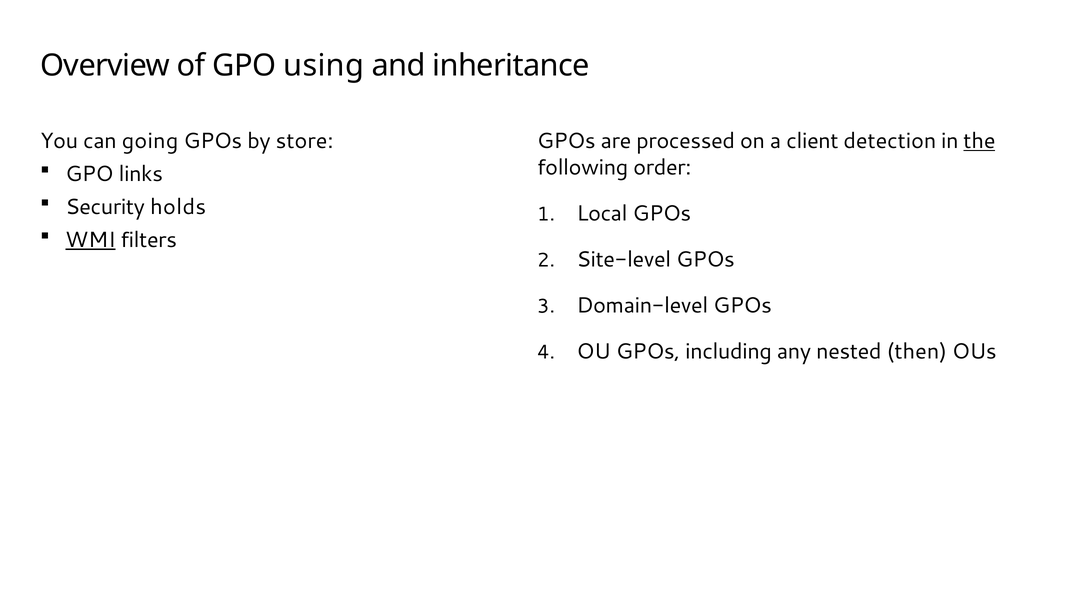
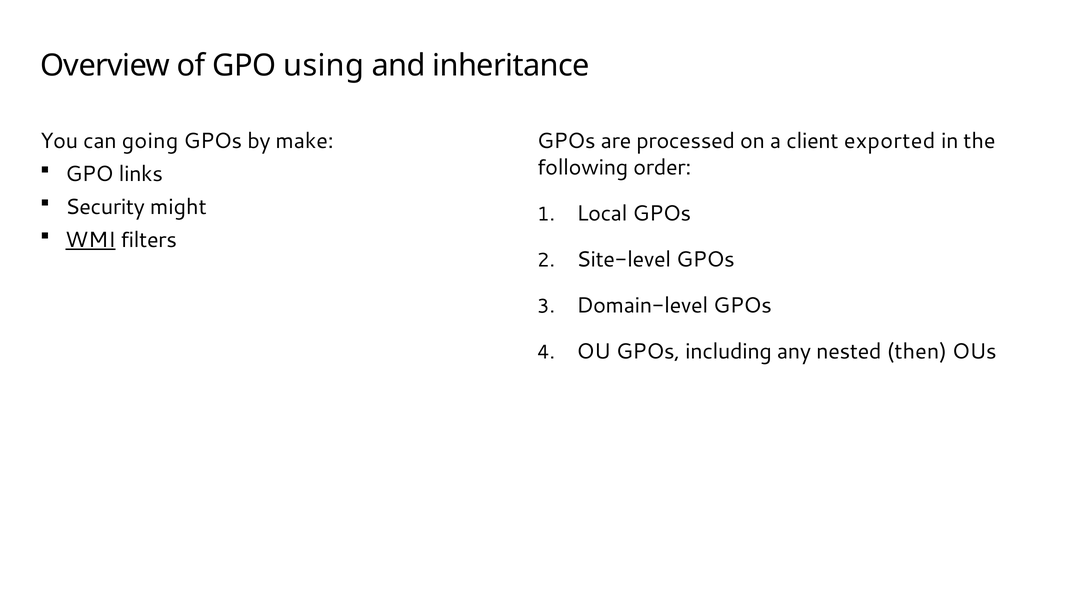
store: store -> make (305, 141)
detection: detection -> exported (890, 141)
the underline: present -> none (979, 141)
holds: holds -> might (178, 207)
